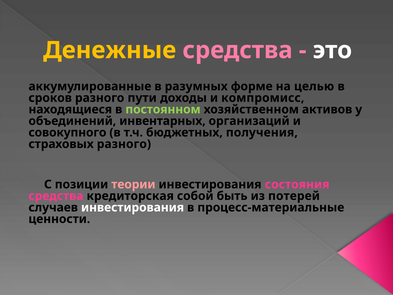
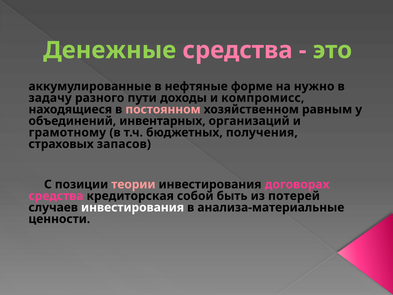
Денежные colour: yellow -> light green (110, 50)
это colour: white -> light green (332, 50)
разумных: разумных -> нефтяные (196, 86)
целью: целью -> нужно (314, 86)
сроков: сроков -> задачу (50, 98)
постоянном colour: light green -> pink (163, 109)
активов: активов -> равным (327, 109)
совокупного: совокупного -> грамотному (67, 132)
страховых разного: разного -> запасов (124, 144)
состояния: состояния -> договорах (297, 184)
процесс-материальные: процесс-материальные -> анализа-материальные (271, 207)
